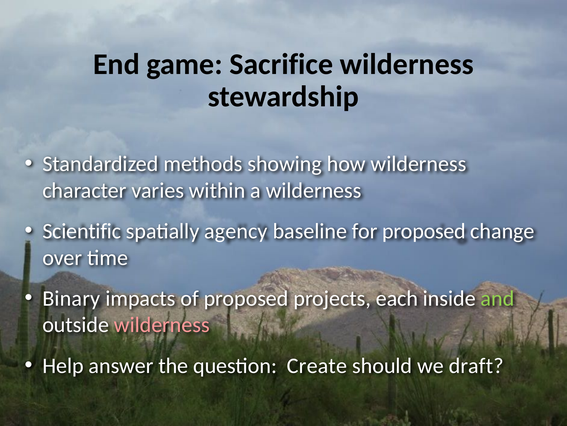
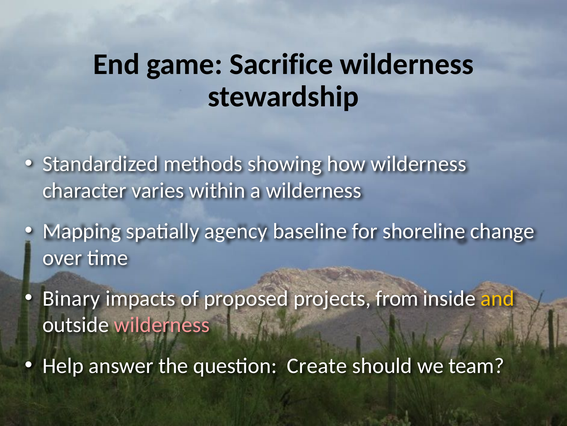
Scientific: Scientific -> Mapping (82, 231)
for proposed: proposed -> shoreline (424, 231)
each: each -> from (397, 298)
and colour: light green -> yellow (497, 298)
draft: draft -> team (476, 365)
